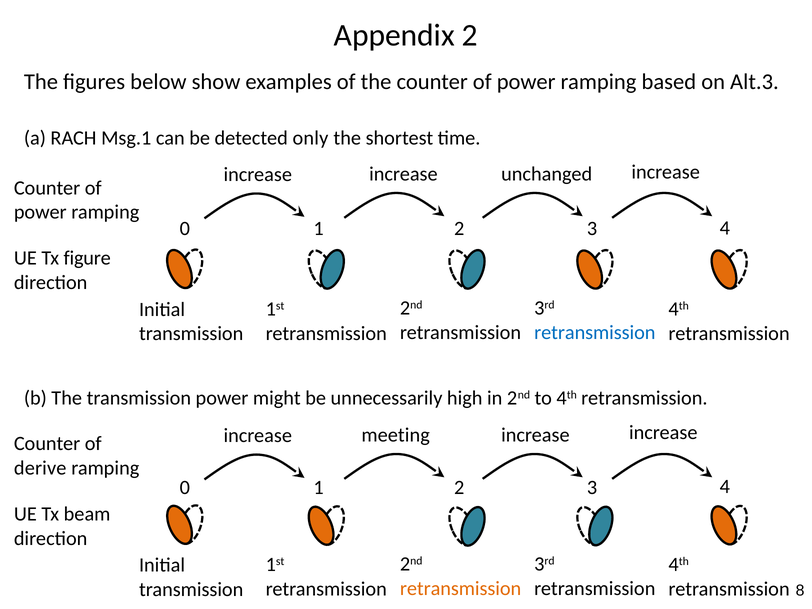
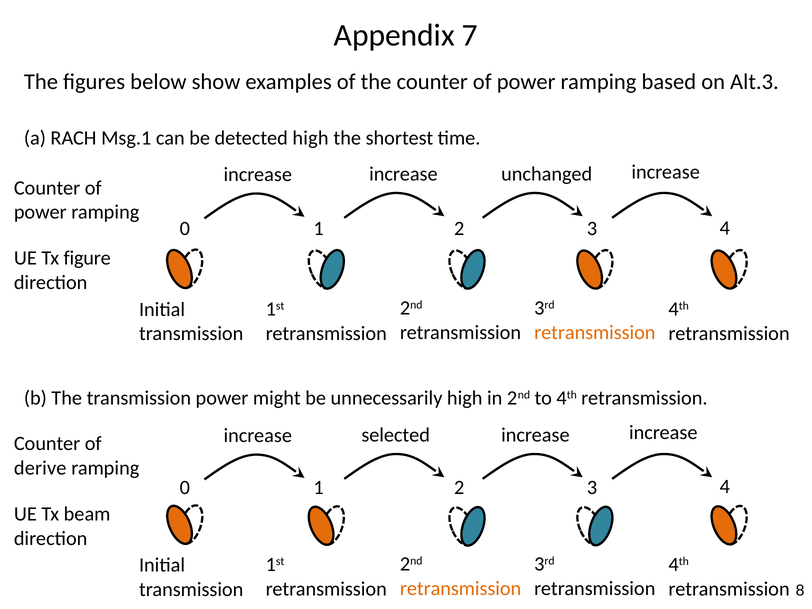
Appendix 2: 2 -> 7 (470, 35)
detected only: only -> high (310, 138)
retransmission colour: blue -> orange (595, 333)
meeting: meeting -> selected (396, 435)
